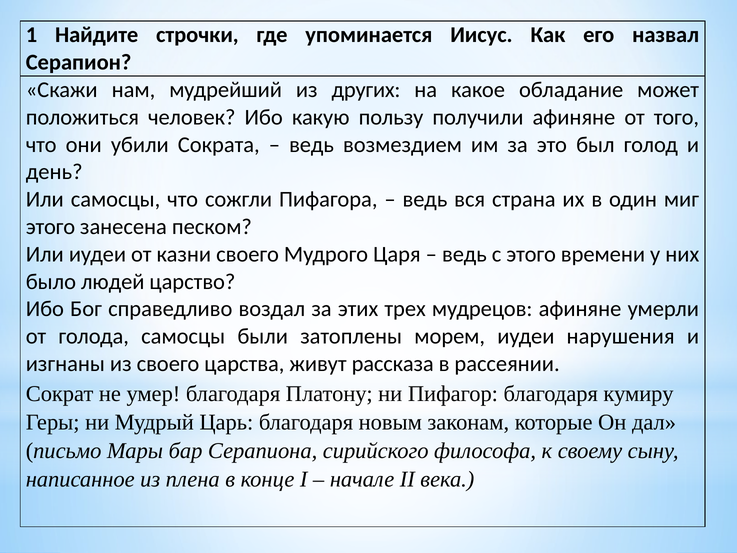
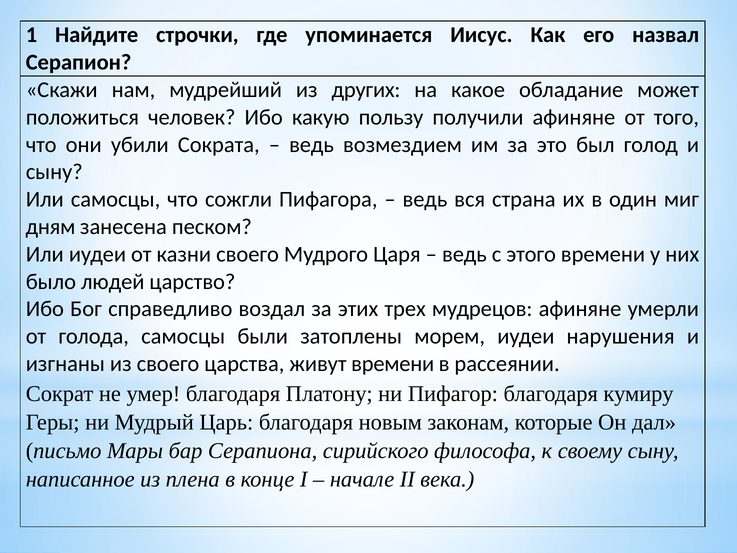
день: день -> сыну (54, 172)
этого: этого -> дням (50, 227)
живут рассказа: рассказа -> времени (393, 364)
